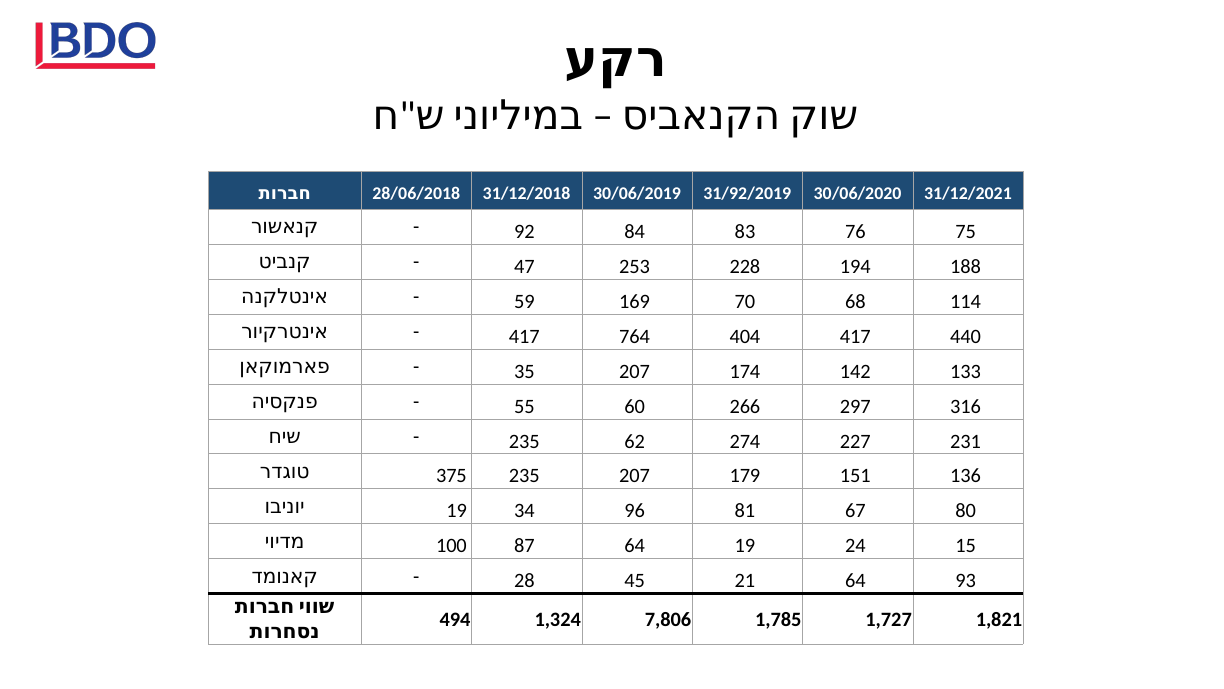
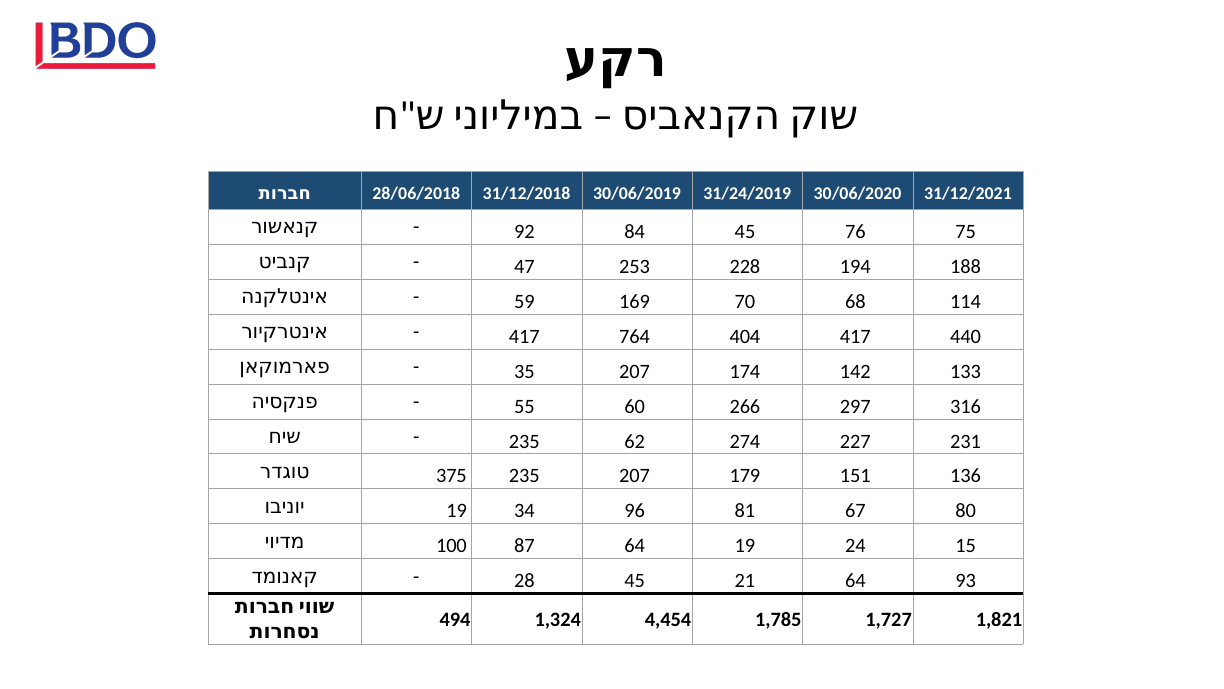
31/92/2019: 31/92/2019 -> 31/24/2019 (747, 194)
84 83: 83 -> 45 (745, 232)
7,806: 7,806 -> 4,454 (668, 619)
